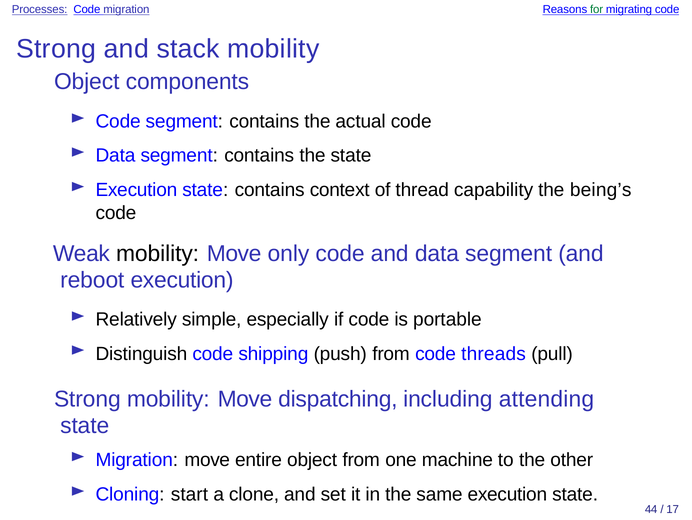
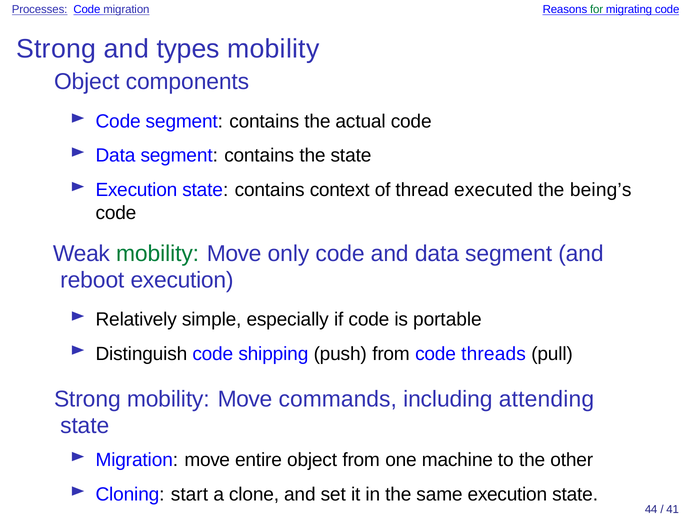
stack: stack -> types (188, 49)
capability: capability -> executed (493, 190)
mobility colour: black -> green (158, 254)
dispatching: dispatching -> commands (338, 399)
17: 17 -> 41 (673, 509)
